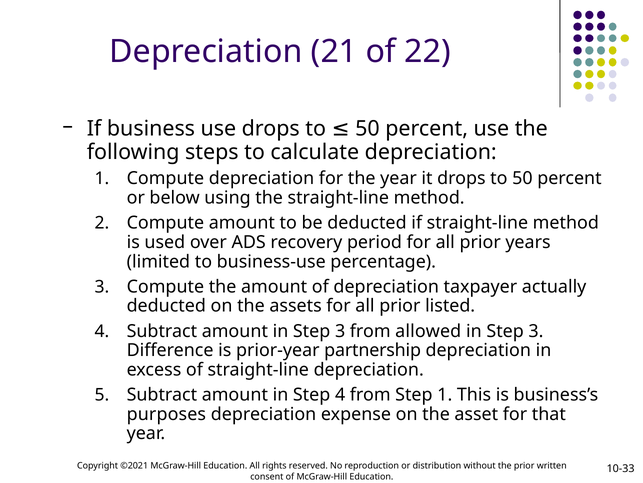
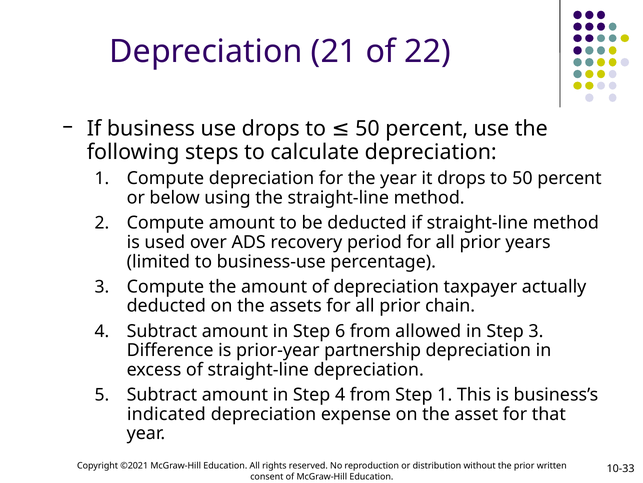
listed: listed -> chain (450, 306)
amount in Step 3: 3 -> 6 (340, 331)
purposes: purposes -> indicated (166, 414)
